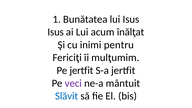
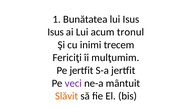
înălţat: înălţat -> tronul (130, 32)
pentru: pentru -> trecem (119, 45)
Slăvit colour: blue -> orange (67, 96)
